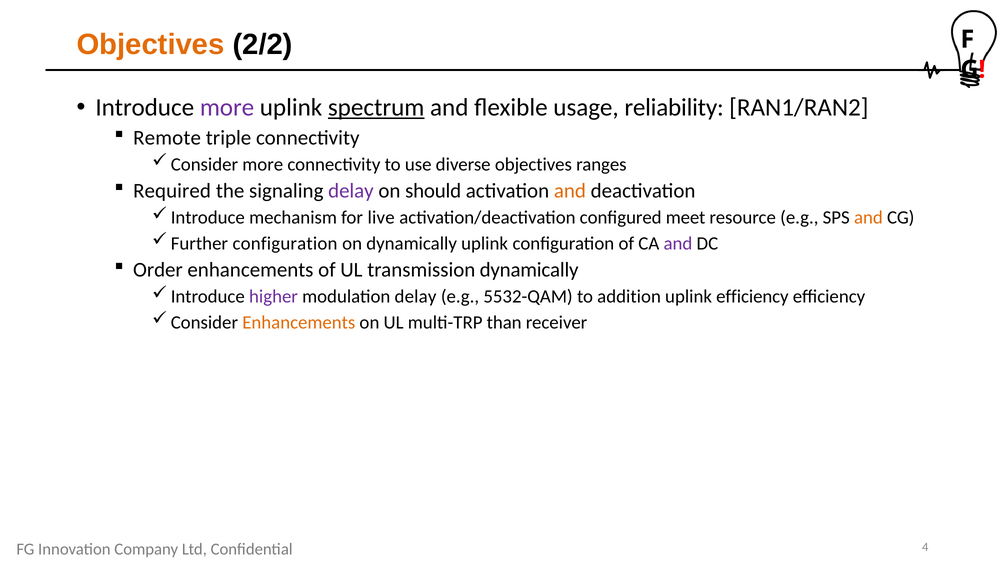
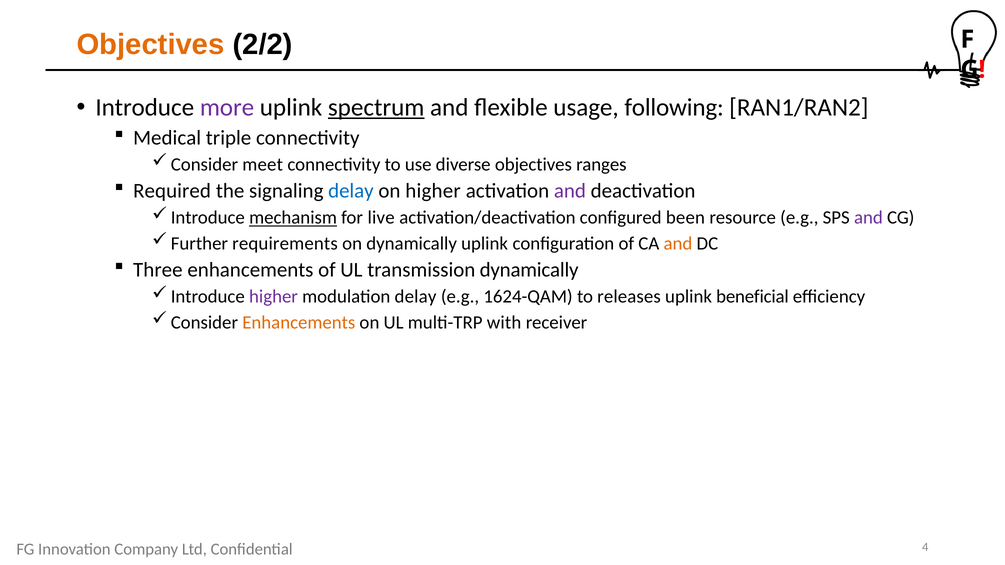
reliability: reliability -> following (674, 108)
Remote: Remote -> Medical (167, 138)
more: more -> meet (263, 164)
delay colour: purple -> blue (351, 191)
on should: should -> higher (433, 191)
and colour: orange -> purple (570, 191)
mechanism underline: none -> present (293, 218)
meet: meet -> been (685, 218)
and colour: orange -> purple (868, 218)
configuration: configuration -> requirements (285, 243)
and colour: purple -> orange (678, 243)
Order: Order -> Three (158, 270)
5532-QAM: 5532-QAM -> 1624-QAM (528, 297)
addition: addition -> releases (629, 297)
uplink efficiency: efficiency -> beneficial (752, 297)
than: than -> with (504, 322)
